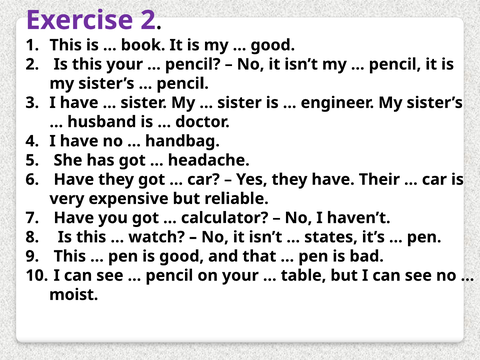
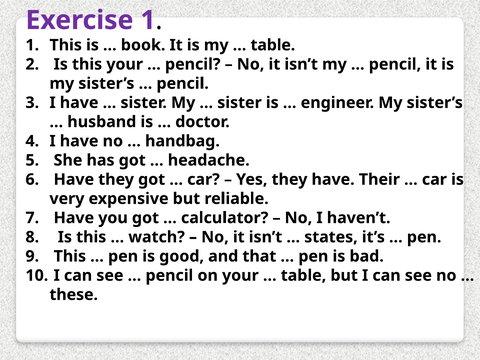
Exercise 2: 2 -> 1 (148, 20)
good: good -> table (273, 45)
moist: moist -> these (74, 295)
